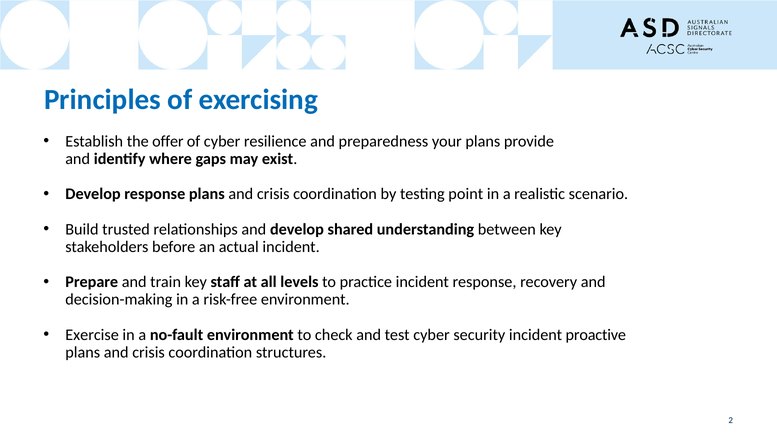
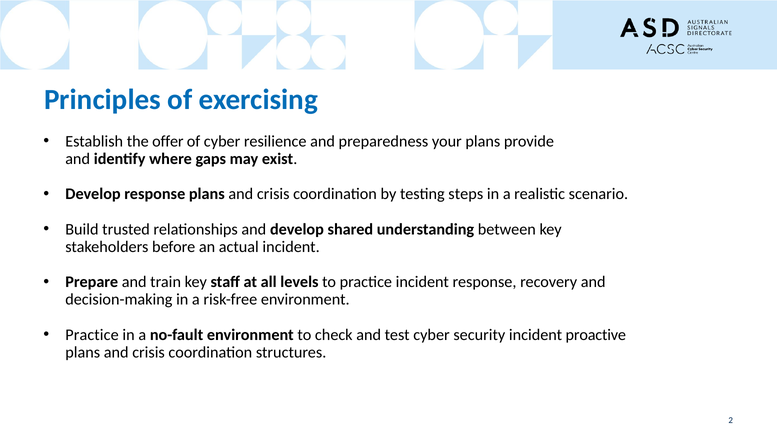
point: point -> steps (466, 194)
Exercise: Exercise -> Practice (92, 335)
